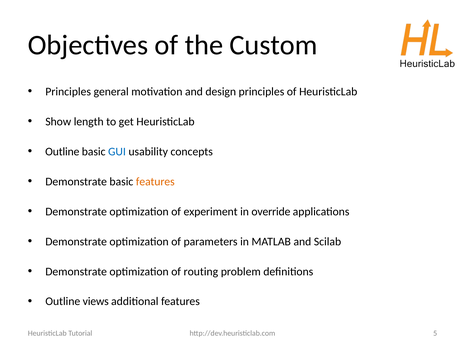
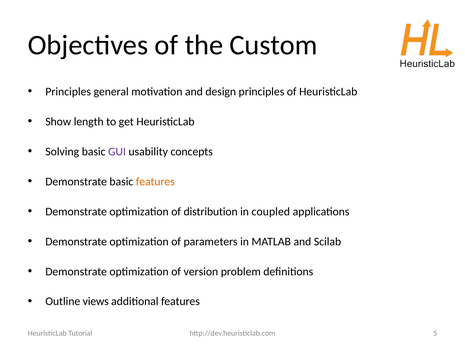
Outline: Outline -> Solving (62, 151)
GUI colour: blue -> purple (117, 151)
experiment: experiment -> distribution (211, 211)
override: override -> coupled (271, 211)
routing: routing -> version (201, 271)
